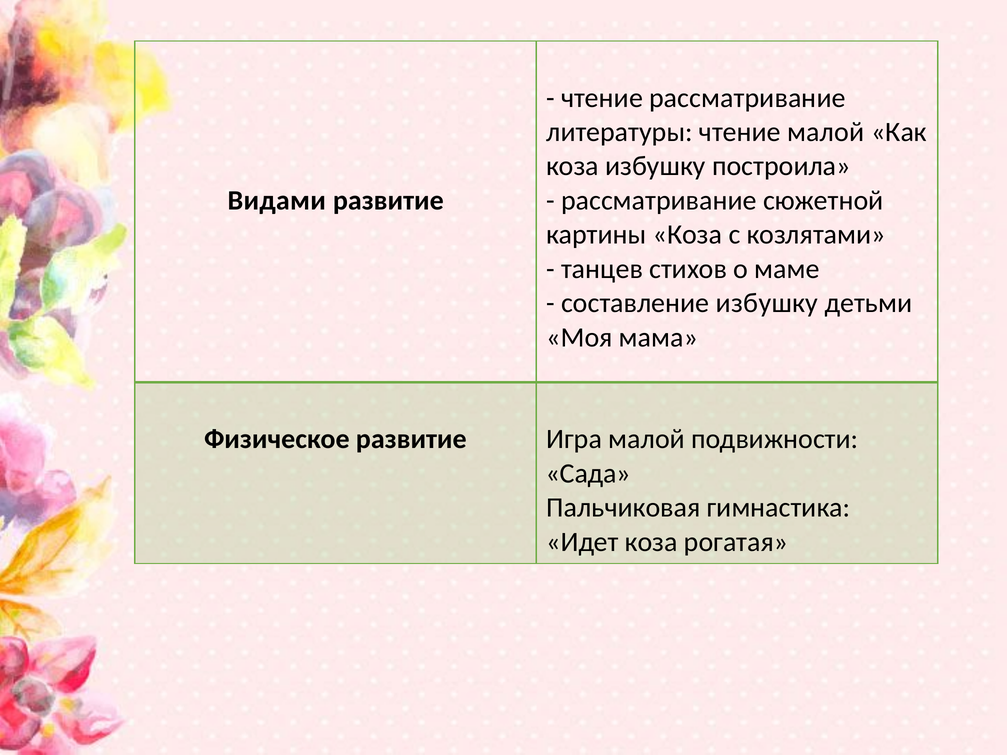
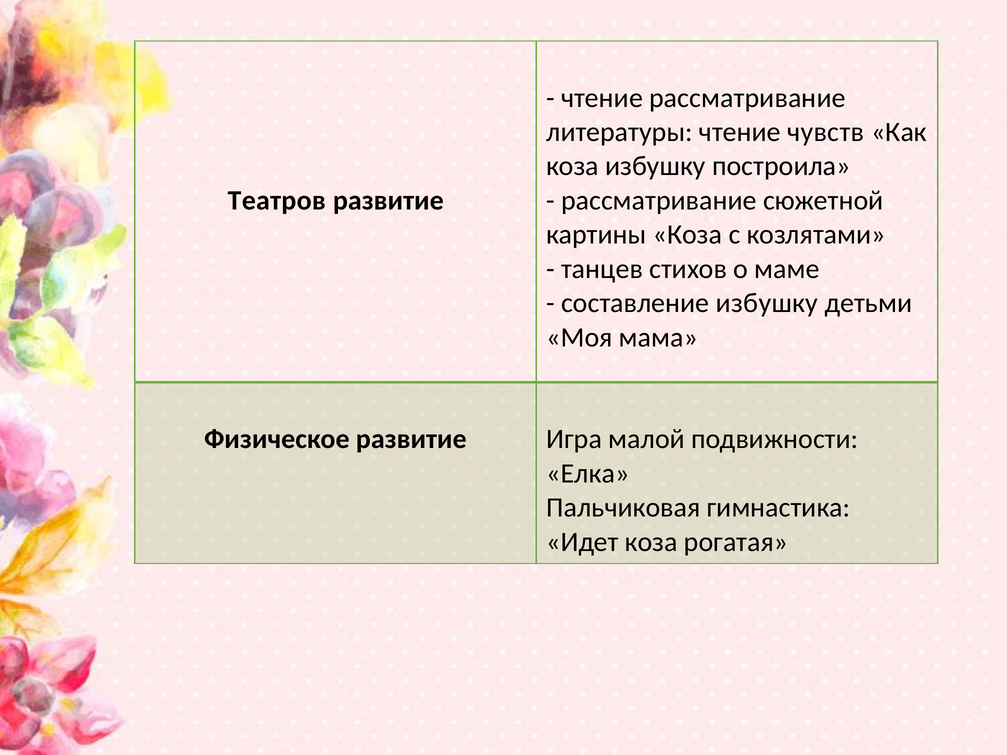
чтение малой: малой -> чувств (826, 132)
Видами: Видами -> Театров (277, 201)
Сада: Сада -> Елка (588, 473)
